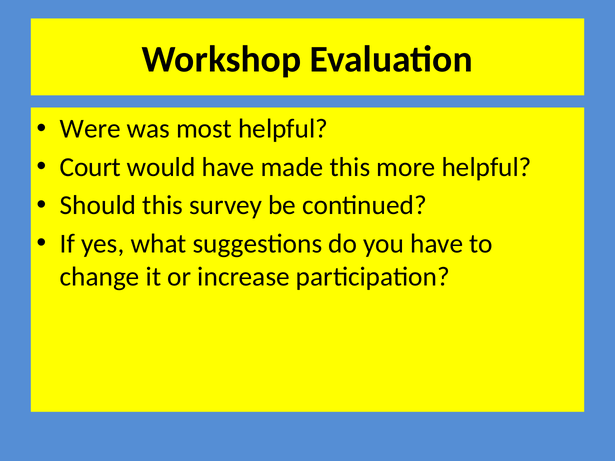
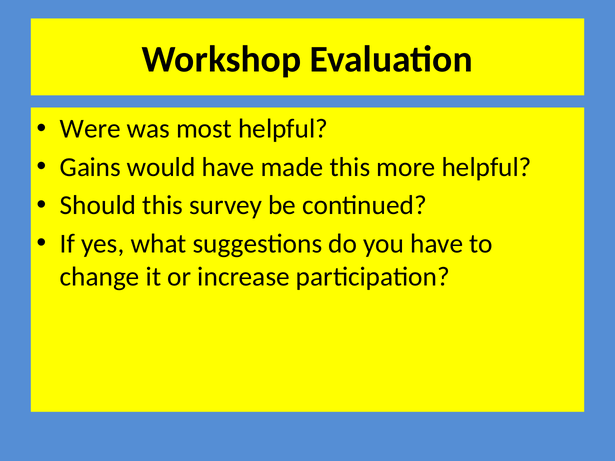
Court: Court -> Gains (90, 167)
